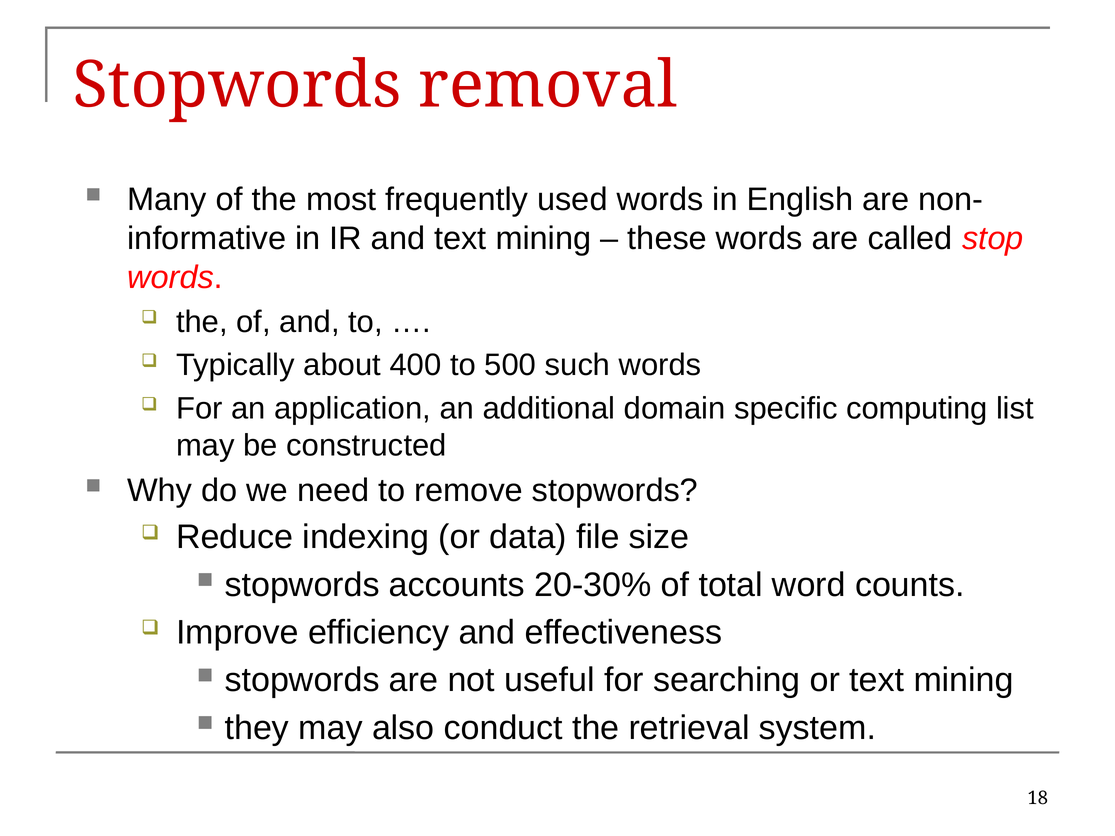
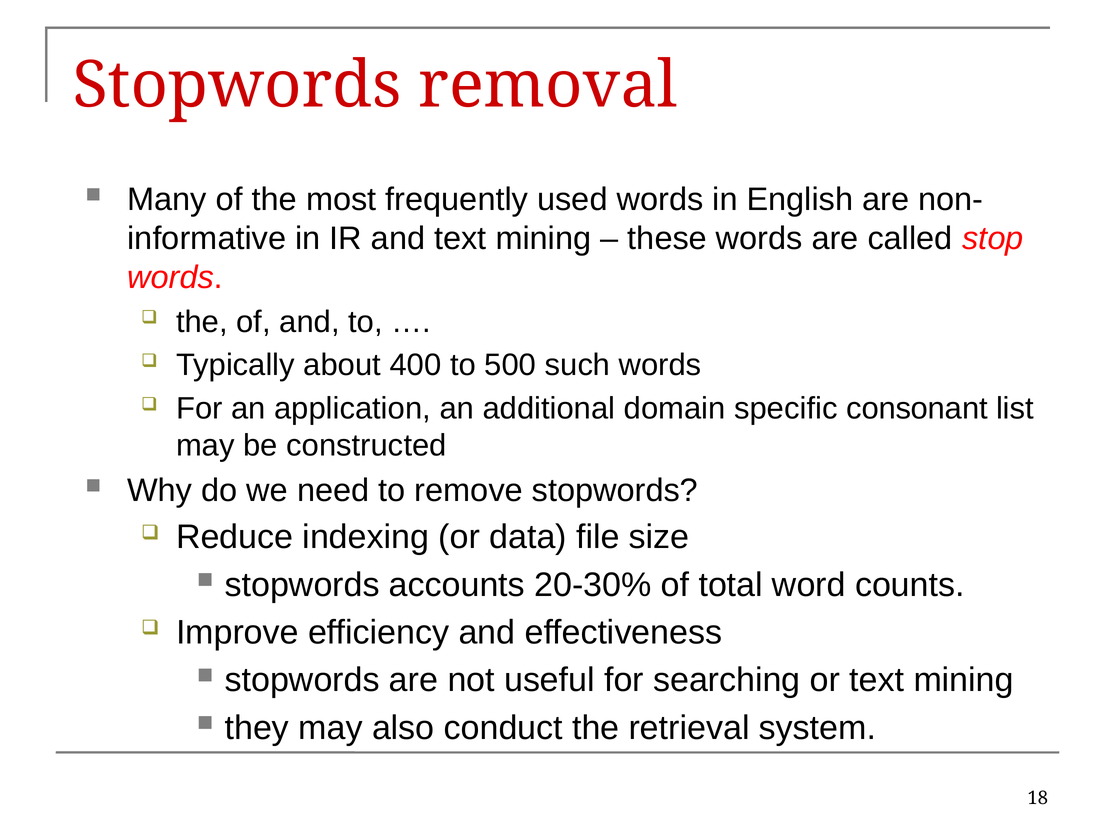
computing: computing -> consonant (917, 409)
